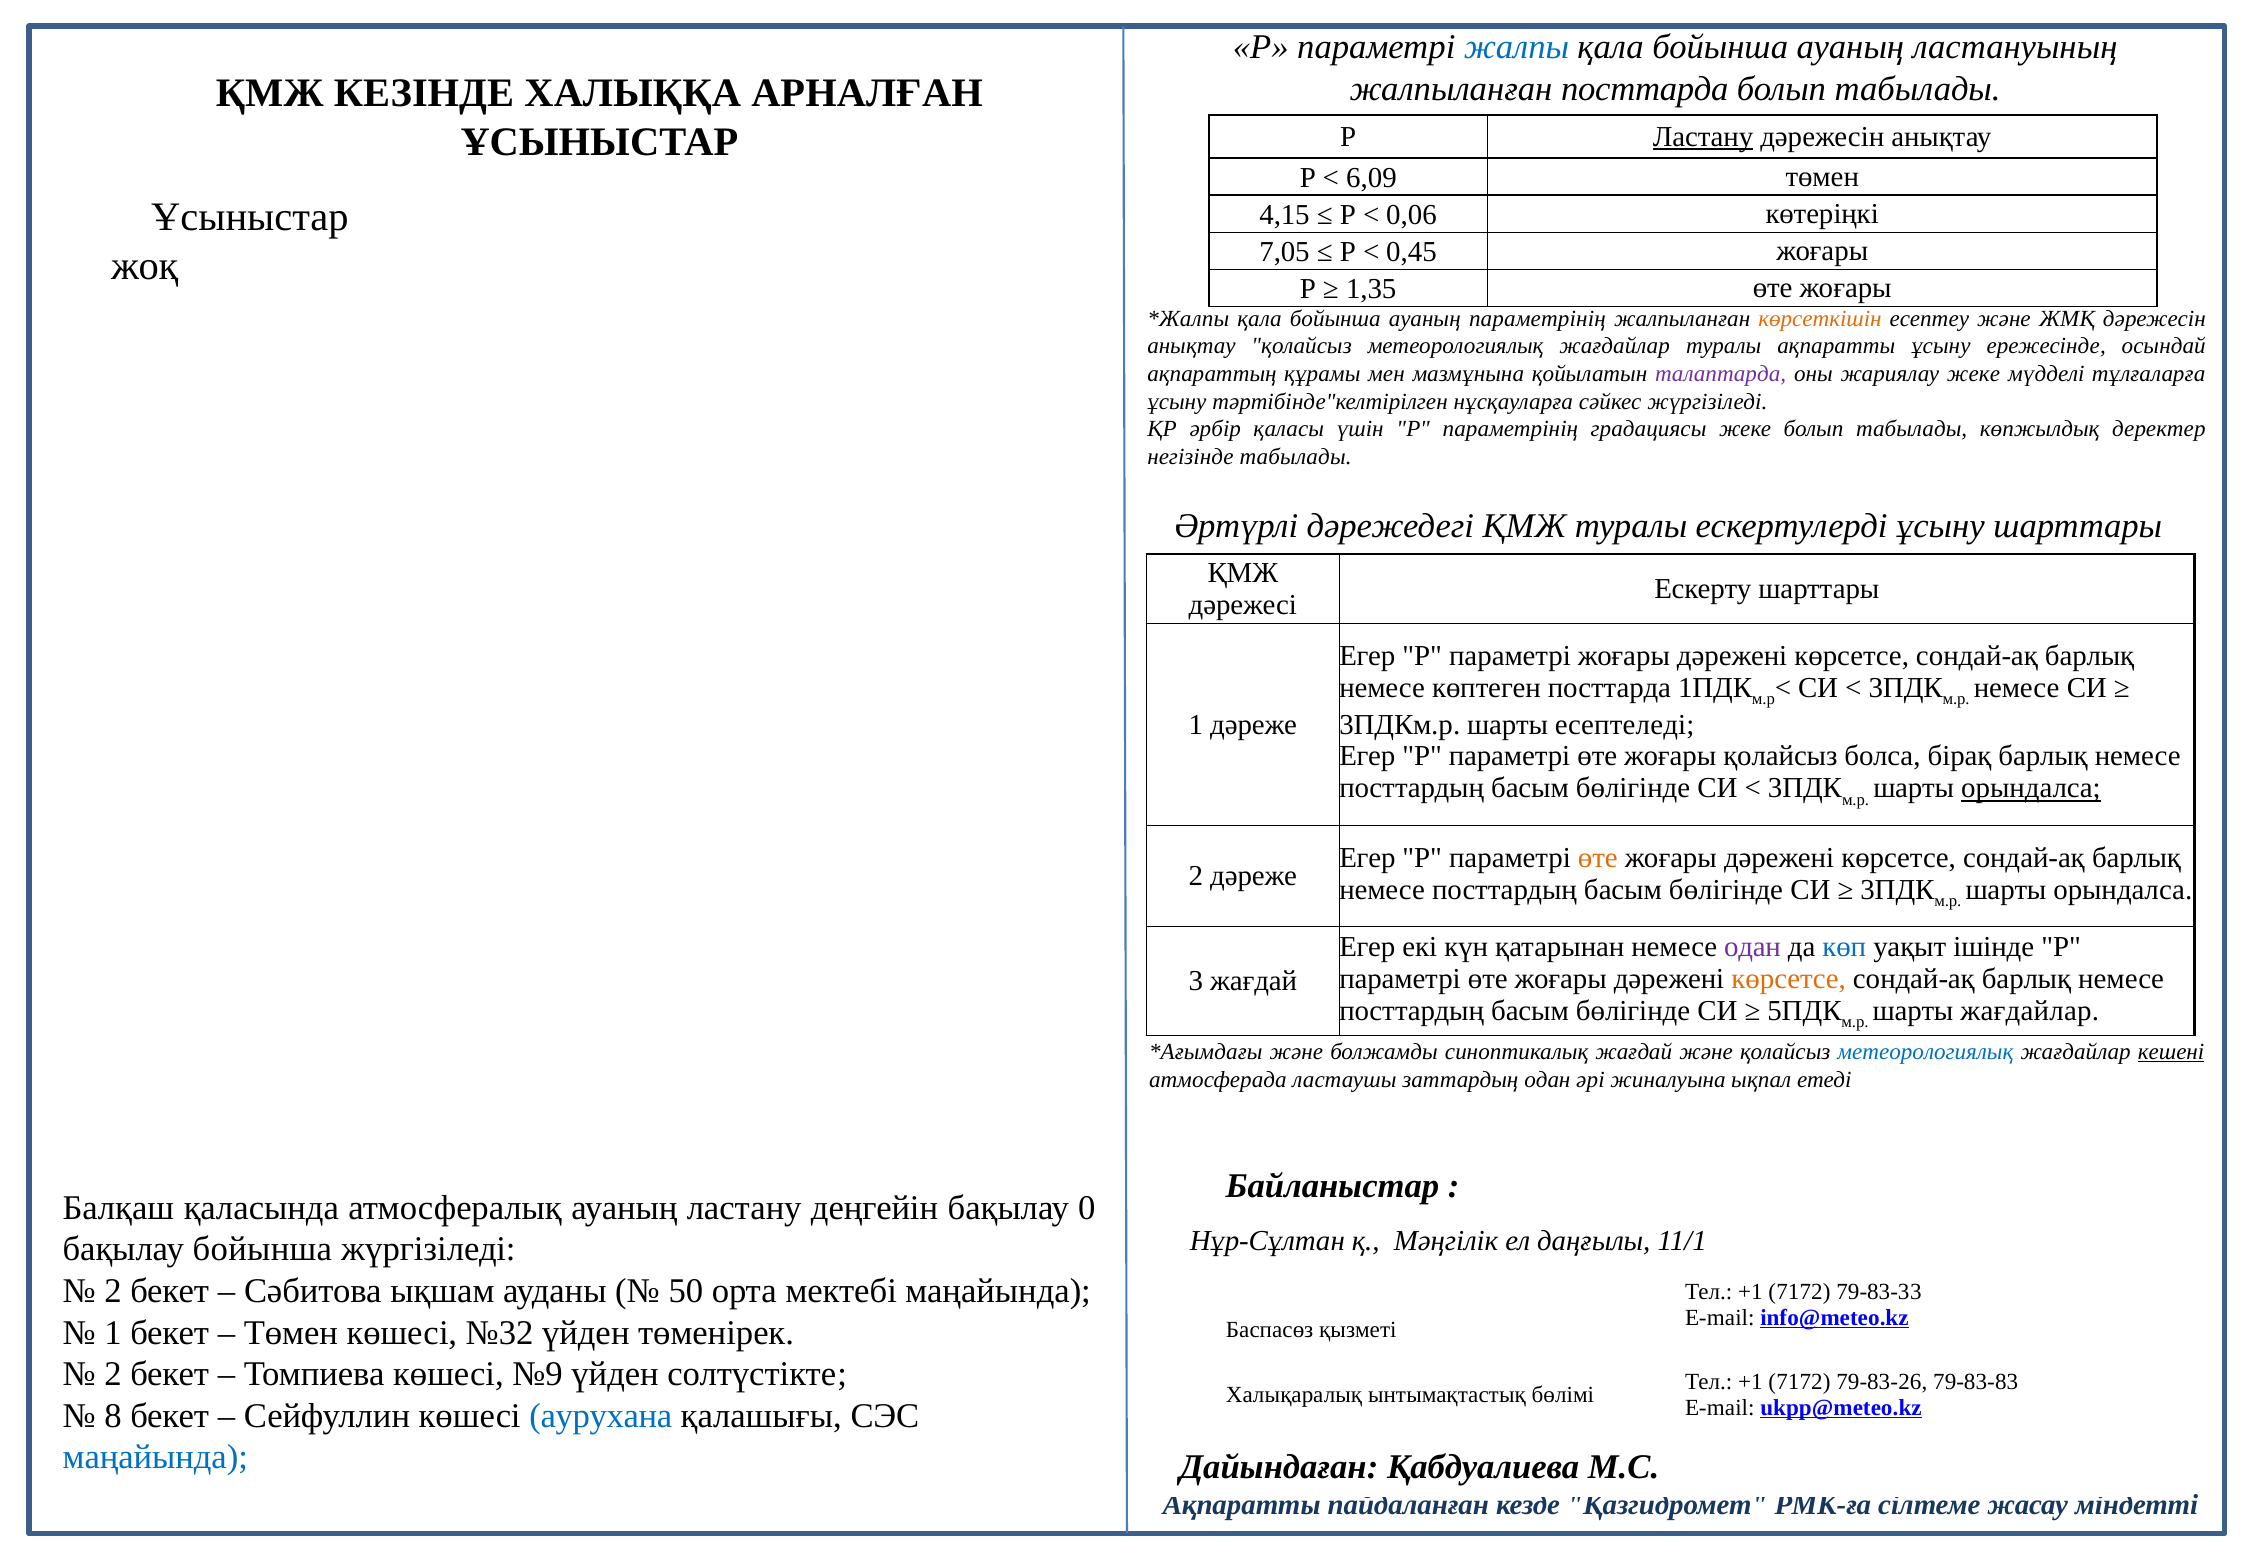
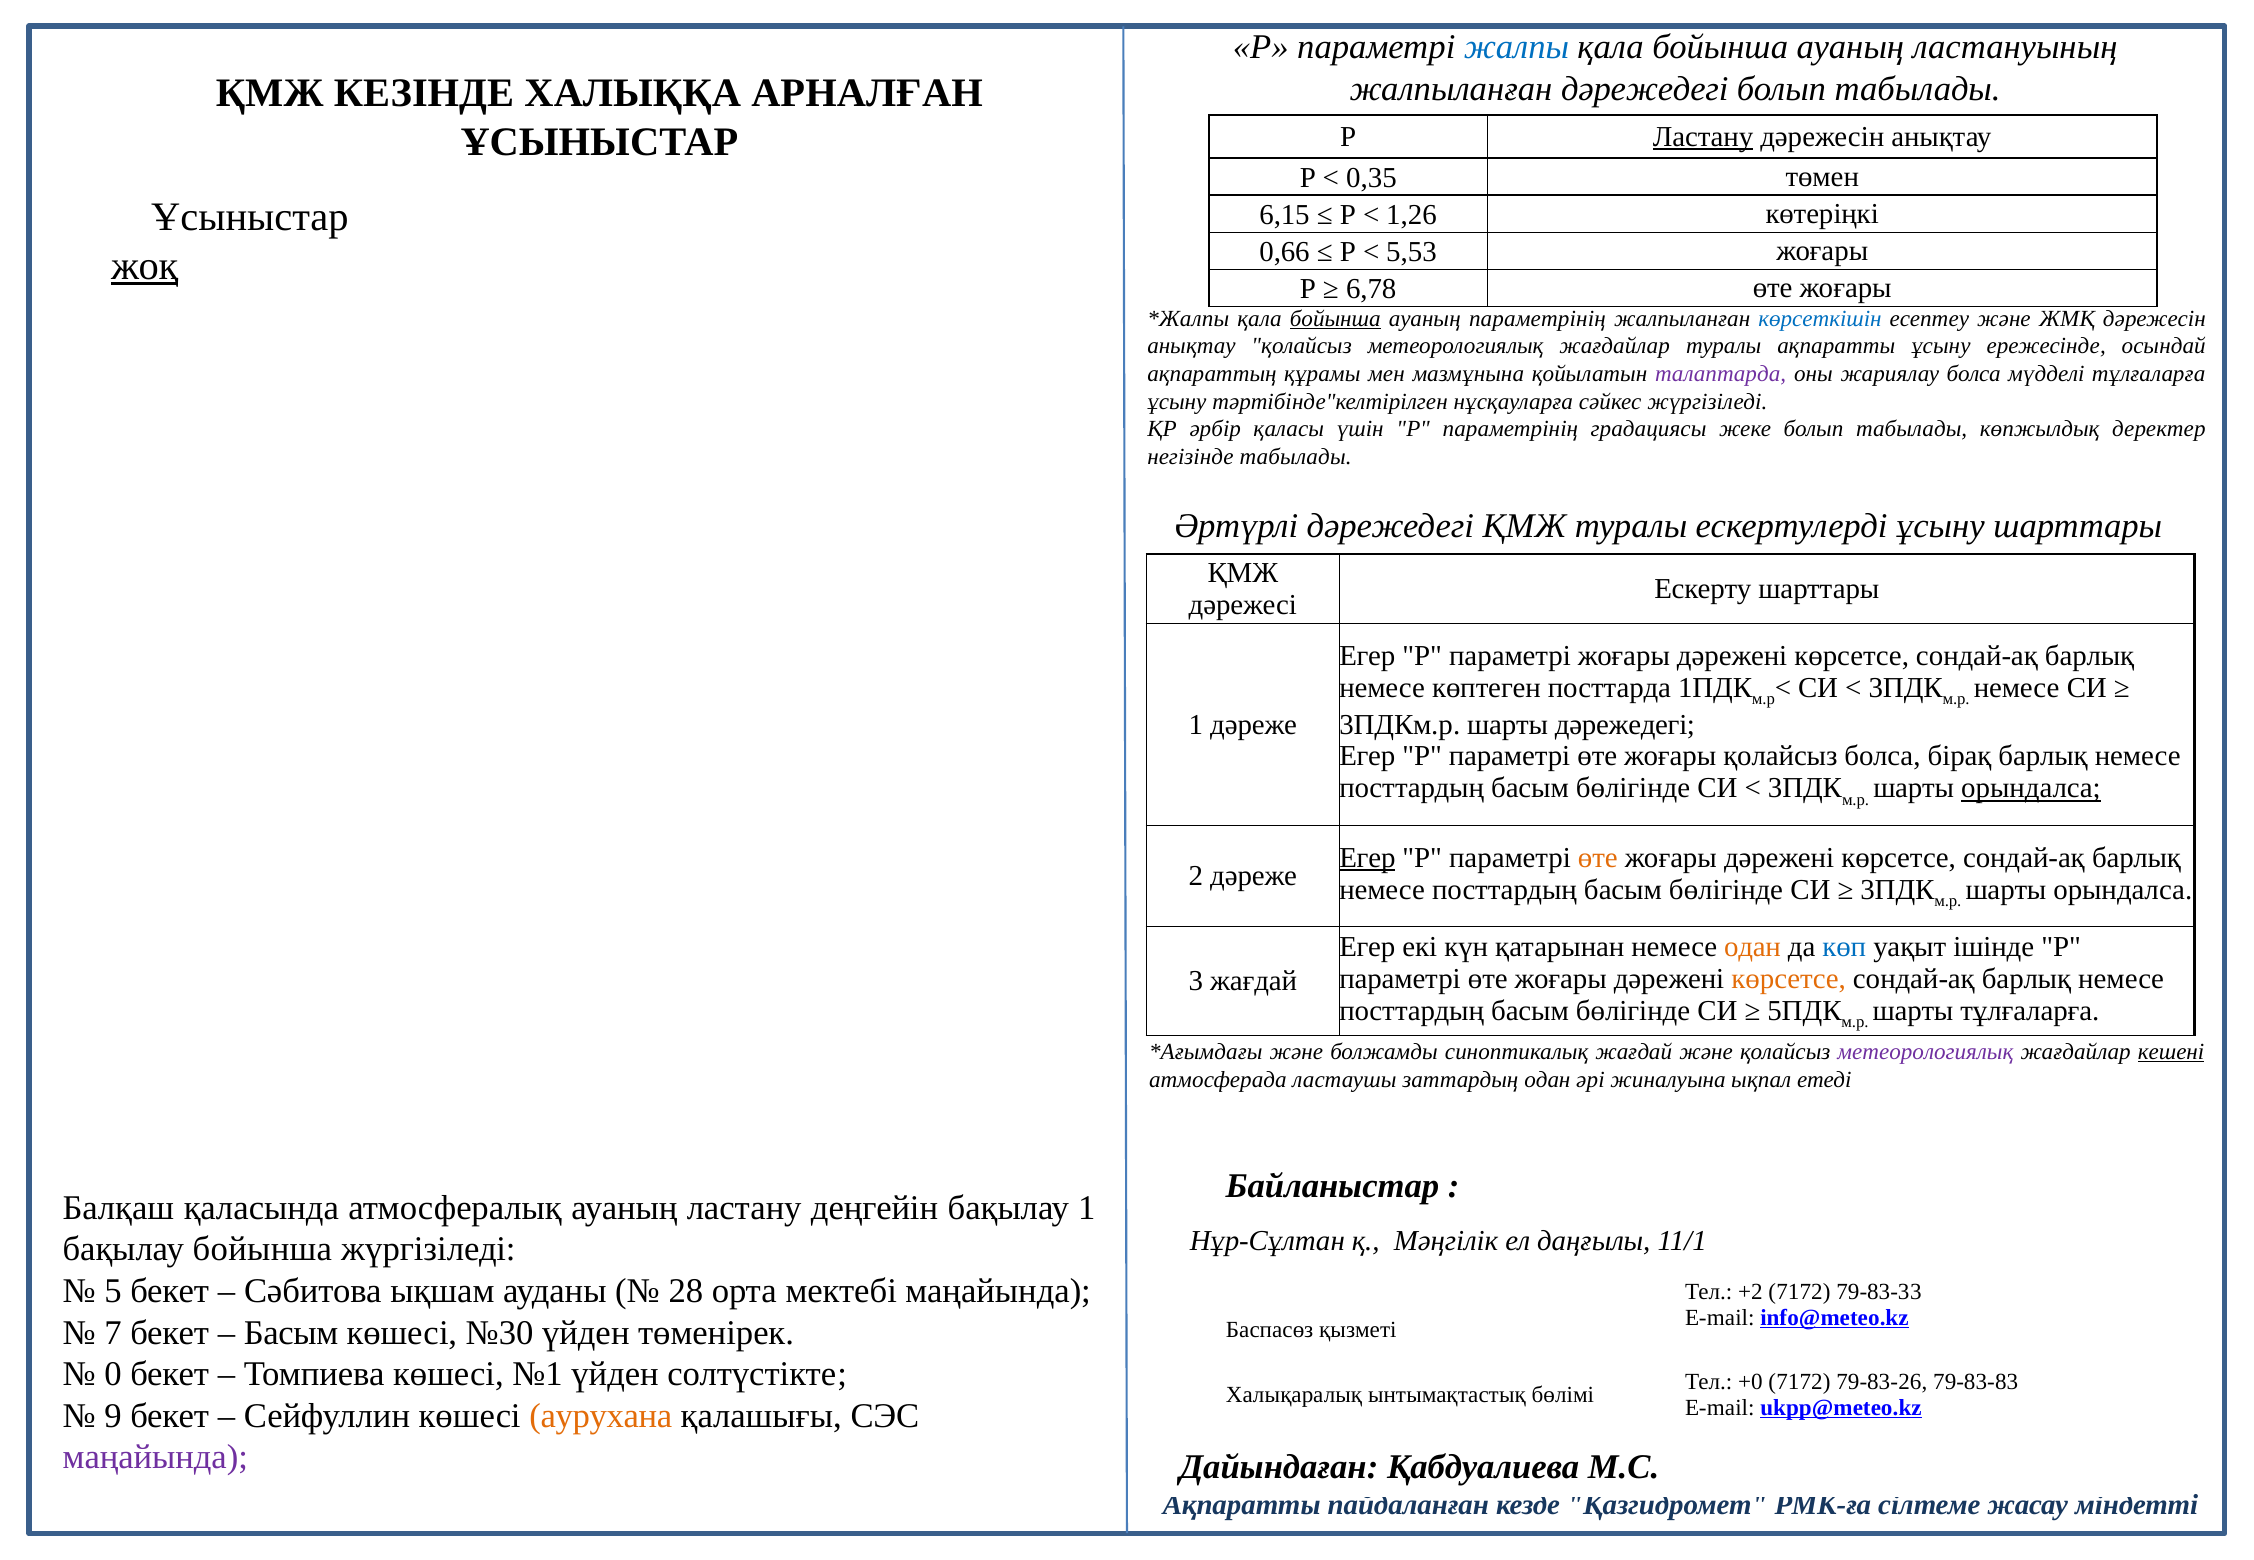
жалпыланған посттарда: посттарда -> дәрежедегі (1645, 89)
6,09: 6,09 -> 0,35 (1371, 178)
4,15: 4,15 -> 6,15 (1285, 215)
0,06: 0,06 -> 1,26 (1411, 215)
7,05: 7,05 -> 0,66 (1285, 252)
0,45: 0,45 -> 5,53 (1411, 252)
жоқ underline: none -> present (145, 266)
1,35: 1,35 -> 6,78 (1371, 289)
бойынша underline: none -> present (1335, 319)
көрсеткішін colour: orange -> blue (1820, 319)
жариялау жеке: жеке -> болса (1974, 374)
шарты есептеледі: есептеледі -> дәрежедегі (1625, 725)
Егер underline: none -> present (1367, 858)
одан colour: purple -> orange (1753, 947)
шарты жағдайлар: жағдайлар -> тұлғаларға (2030, 1011)
метеорологиялық colour: blue -> purple (1925, 1052)
бақылау 0: 0 -> 1 (1087, 1208)
2: 2 -> 5 (113, 1291)
50: 50 -> 28 (686, 1291)
+1: +1 -> +2 (1750, 1292)
1: 1 -> 7 (113, 1333)
Төмен: Төмен -> Басым (291, 1333)
№32: №32 -> №30 (500, 1333)
2: 2 -> 0 (113, 1375)
№9: №9 -> №1 (538, 1375)
+1: +1 -> +0 (1750, 1382)
8: 8 -> 9 (113, 1416)
аурухана colour: blue -> orange (601, 1416)
маңайында colour: blue -> purple (155, 1458)
